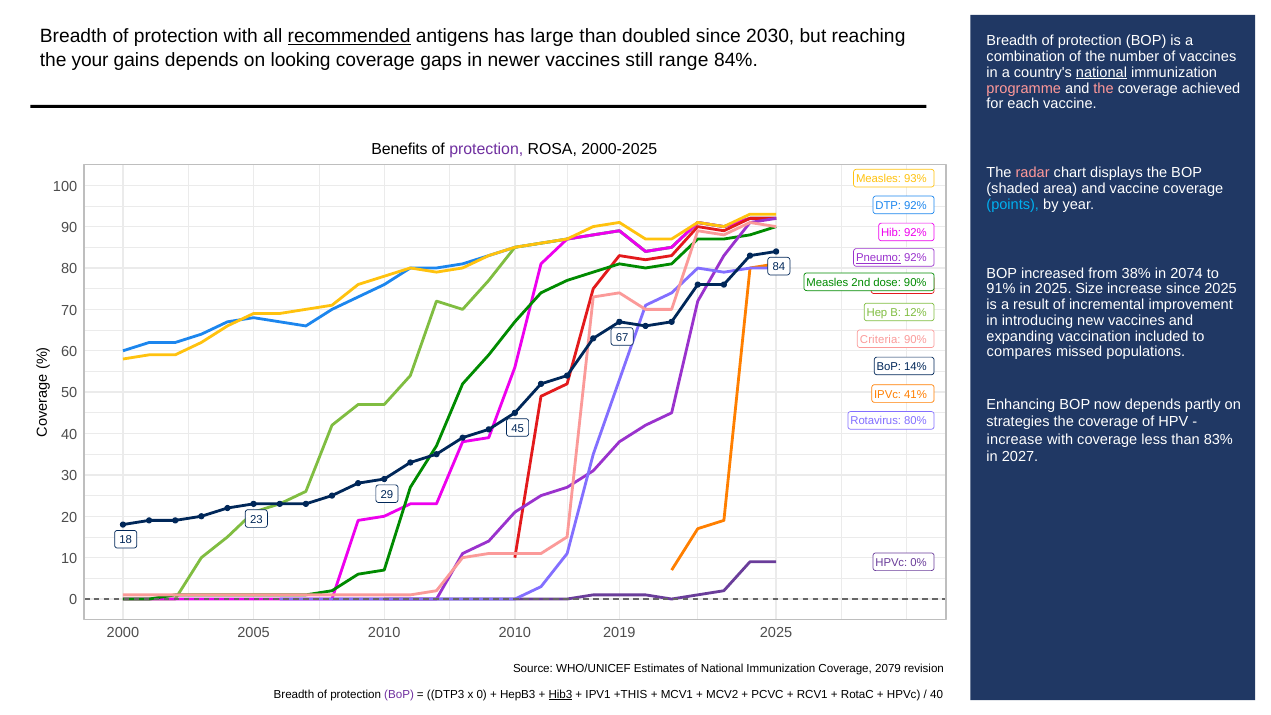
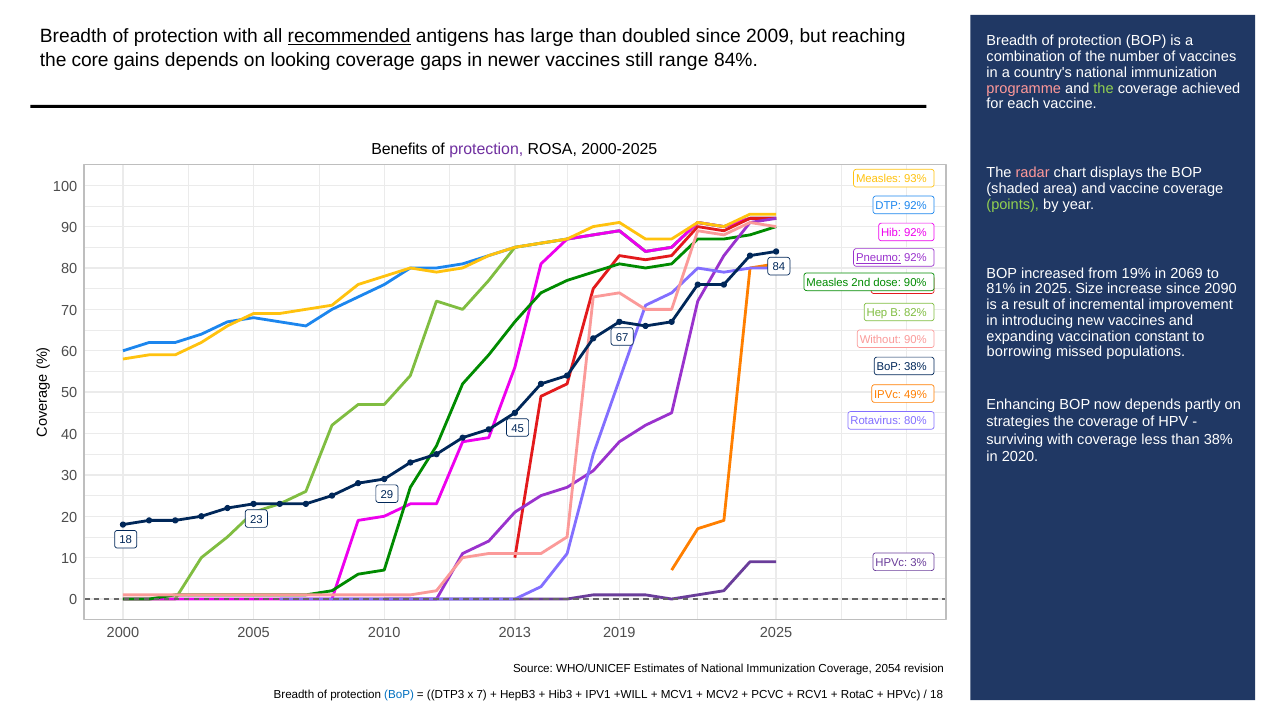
2030: 2030 -> 2009 (770, 37)
your: your -> core (90, 60)
national underline: present -> none (1101, 73)
the colour: pink -> light green (1104, 88)
points colour: light blue -> light green (1013, 204)
38%: 38% -> 19% (1136, 273)
2074: 2074 -> 2069 (1187, 273)
91%: 91% -> 81% (1001, 289)
since 2025: 2025 -> 2090 (1221, 289)
12%: 12% -> 82% (915, 313)
included: included -> constant (1162, 336)
Criteria: Criteria -> Without (880, 339)
compares: compares -> borrowing (1019, 352)
BoP 14%: 14% -> 38% (915, 367)
41%: 41% -> 49% (916, 394)
increase: increase -> surviving (1015, 439)
than 83%: 83% -> 38% (1218, 439)
2027: 2027 -> 2020 (1020, 457)
0%: 0% -> 3% (919, 563)
2010 2010: 2010 -> 2013 (515, 632)
2079: 2079 -> 2054 (888, 669)
BoP colour: purple -> blue (399, 694)
x 0: 0 -> 7 (482, 694)
Hib3 underline: present -> none (560, 694)
+THIS: +THIS -> +WILL (631, 694)
40: 40 -> 18 (937, 694)
